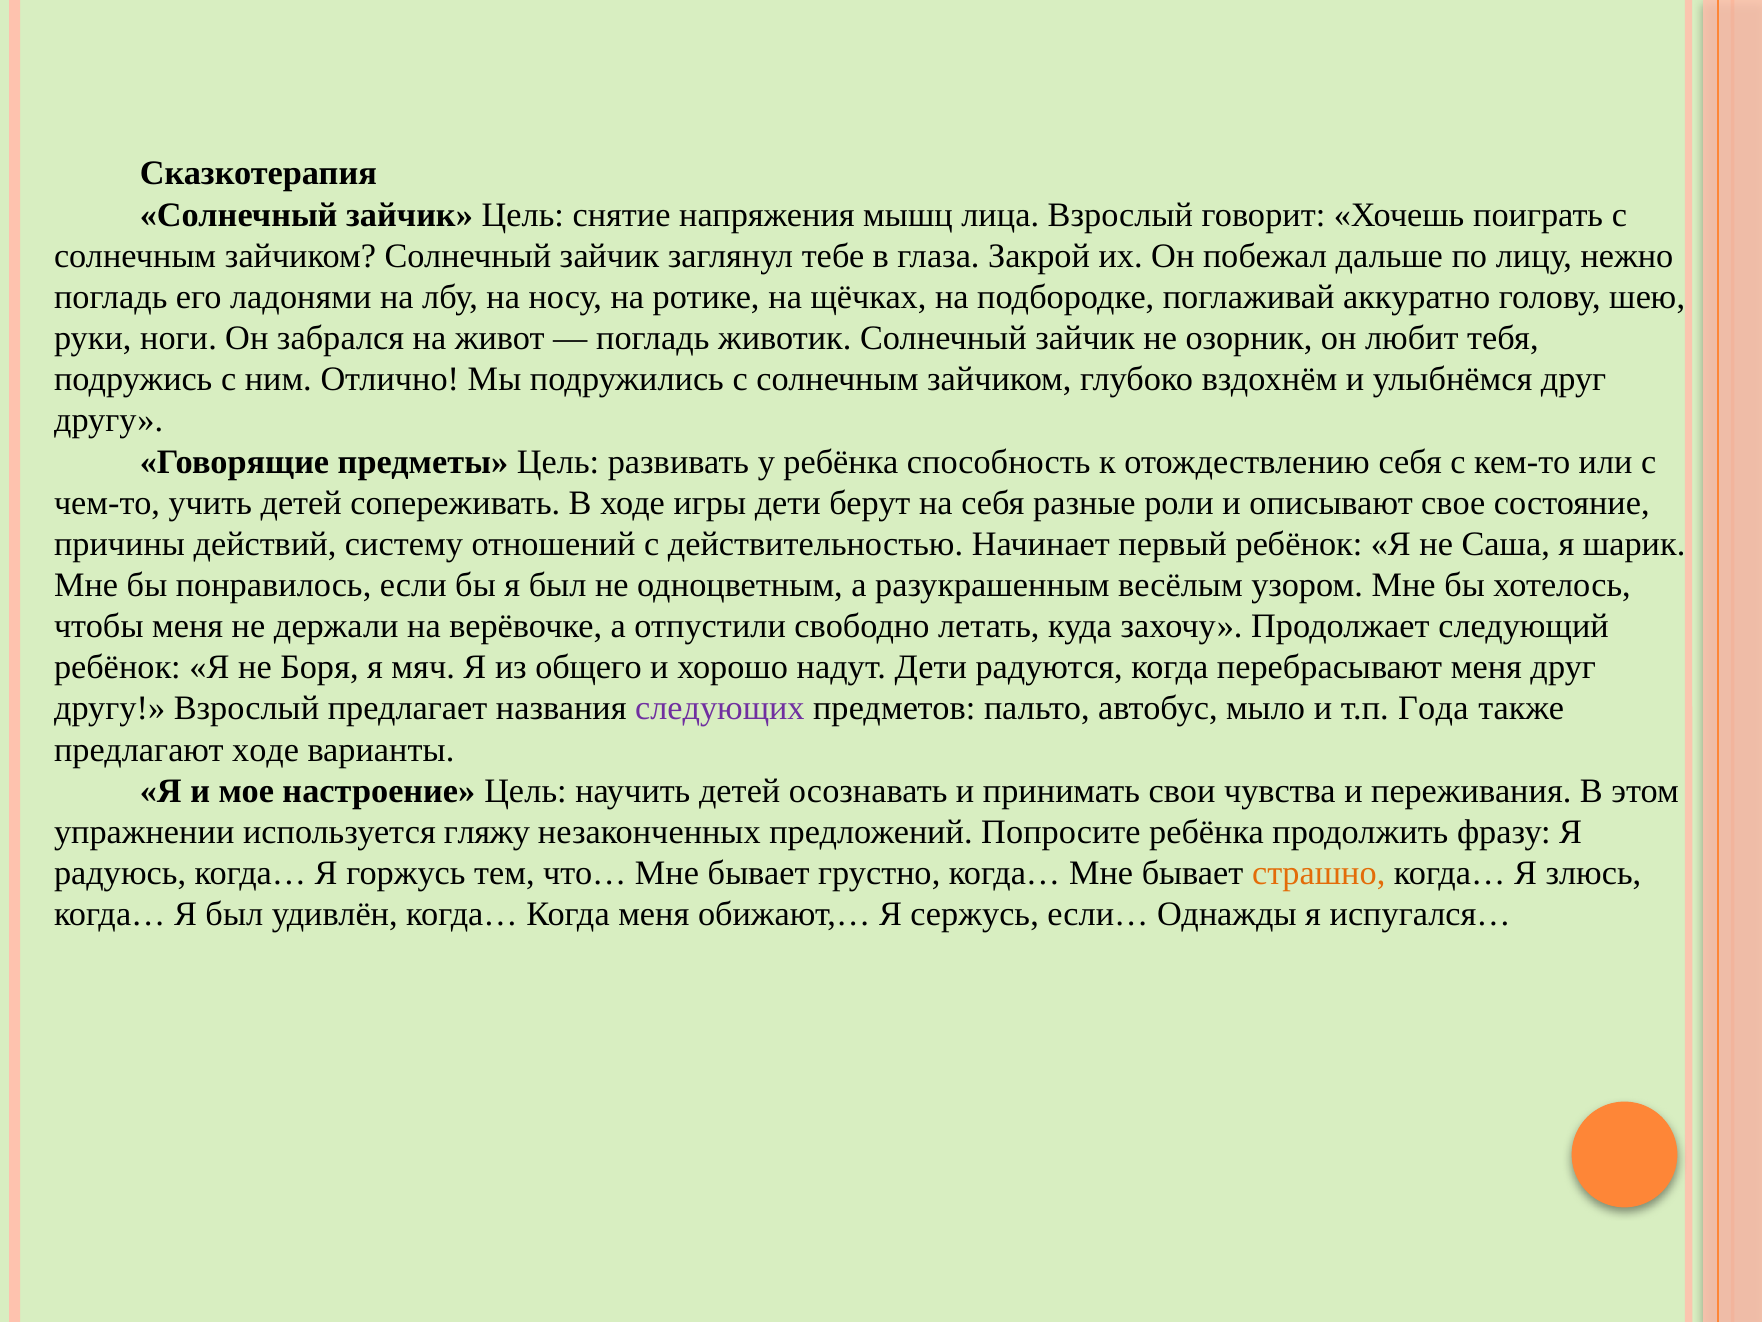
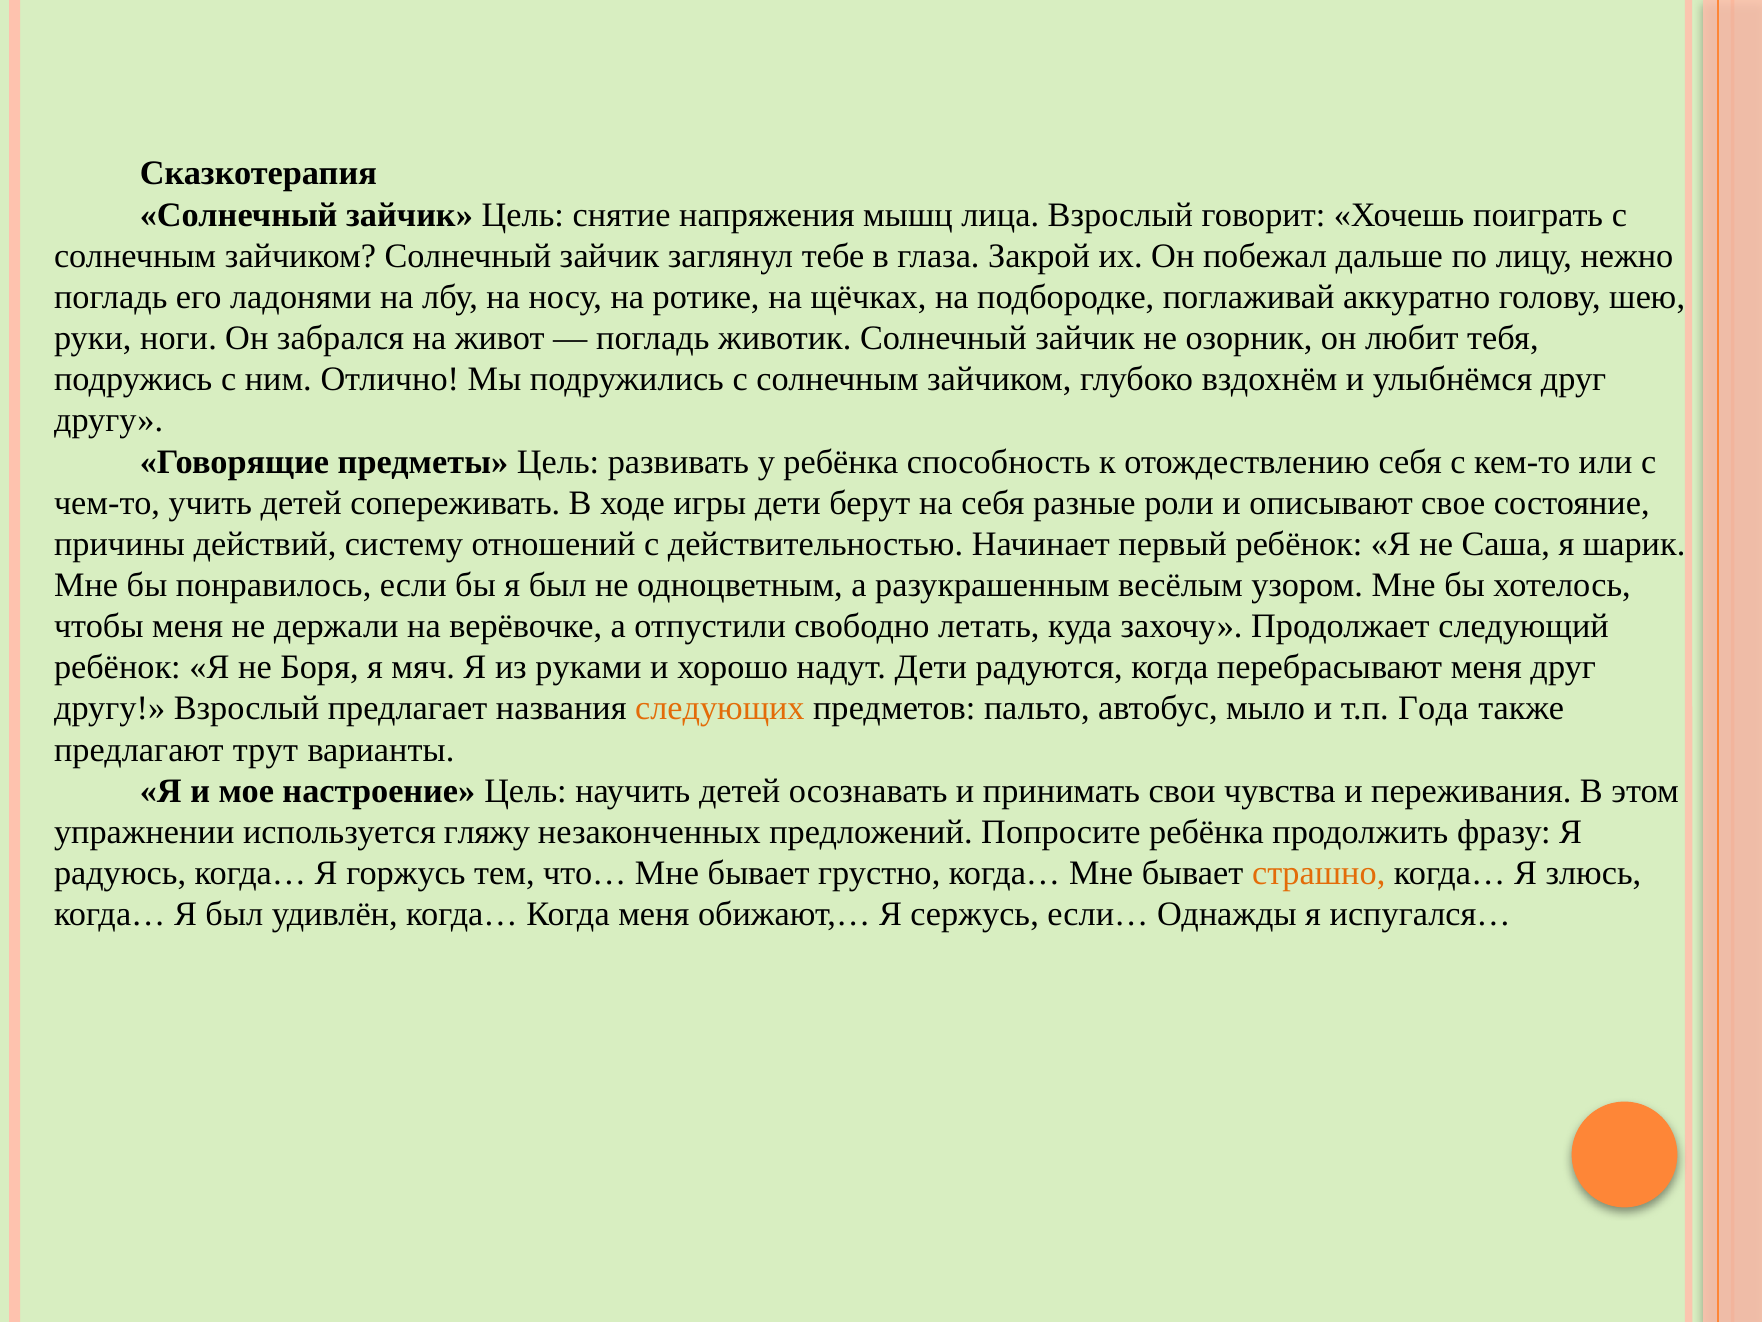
общего: общего -> руками (589, 667)
следующих colour: purple -> orange (720, 708)
предлагают ходе: ходе -> трут (265, 749)
